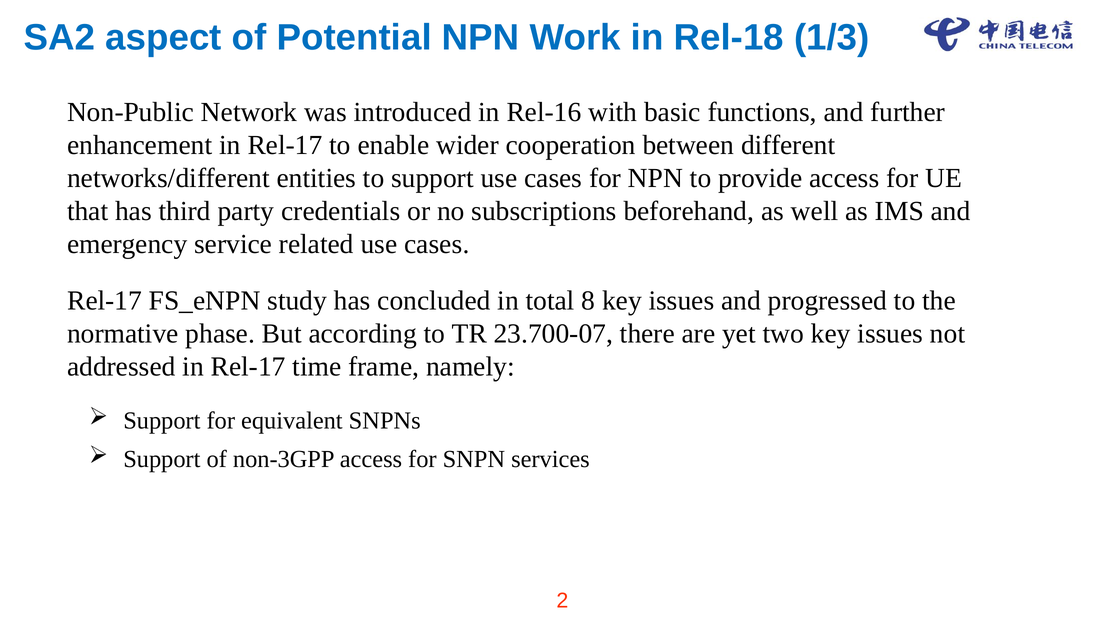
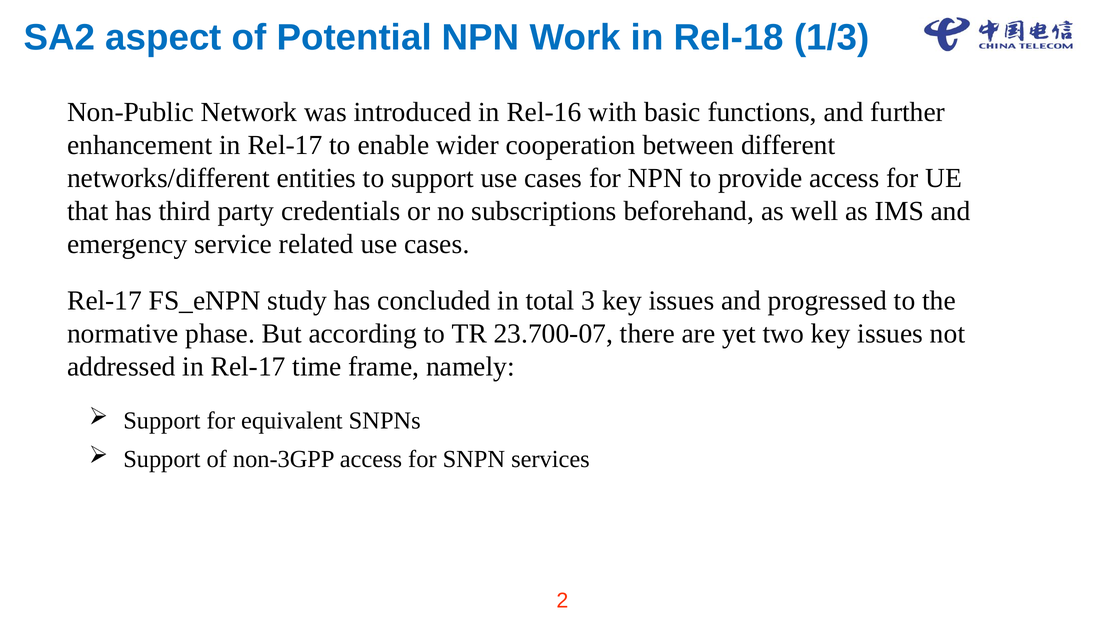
8: 8 -> 3 (588, 300)
